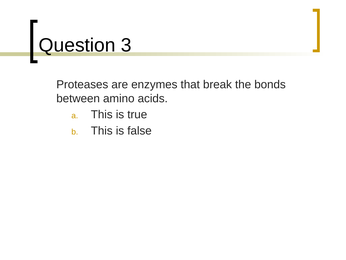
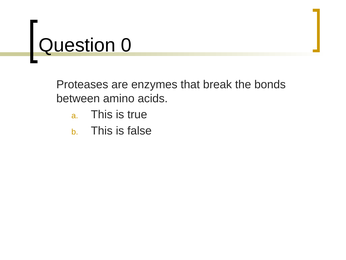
3: 3 -> 0 (126, 45)
